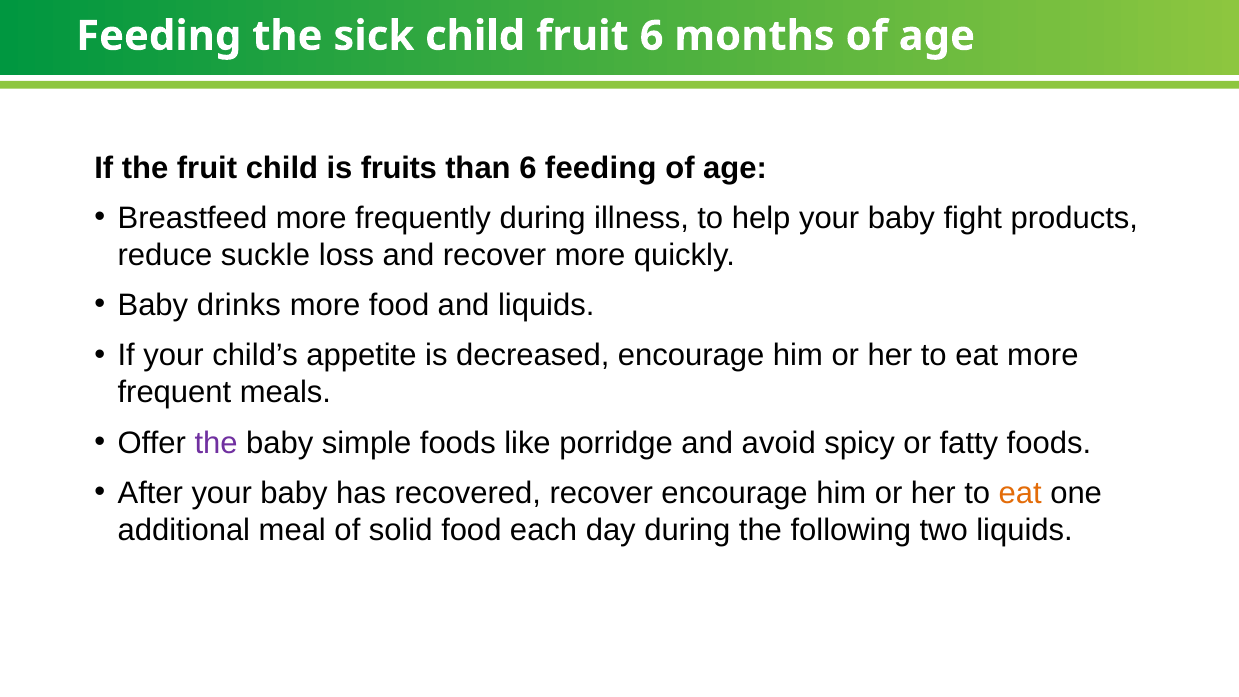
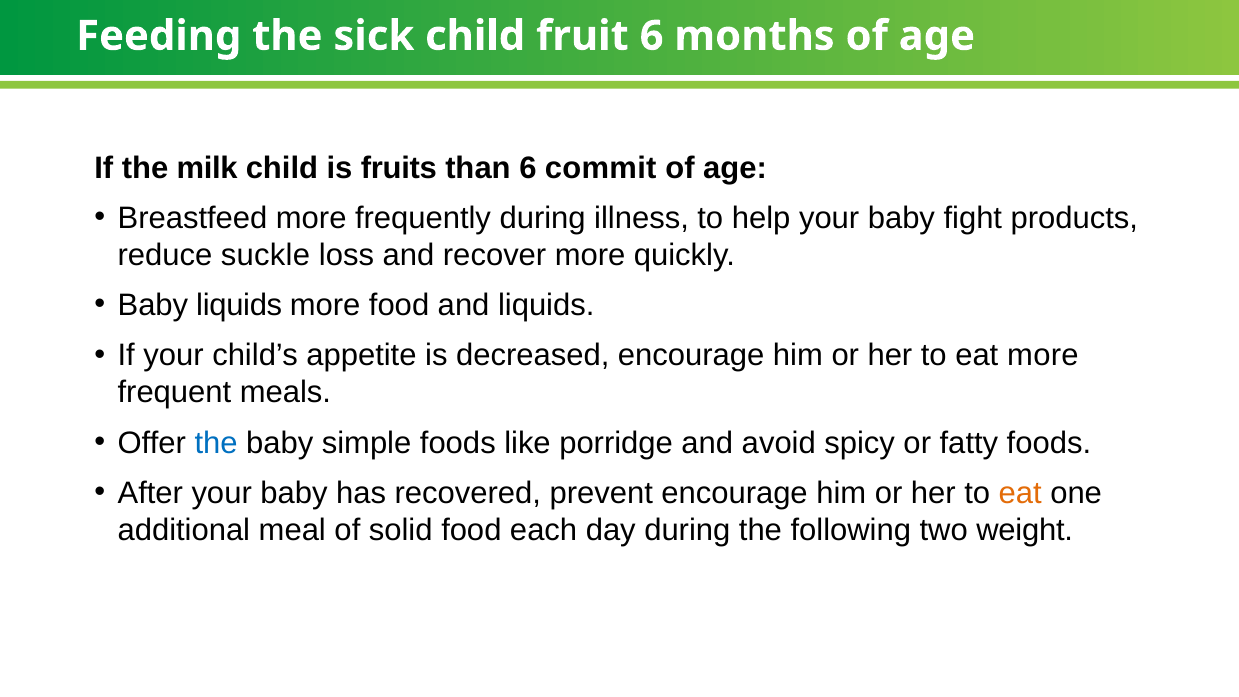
the fruit: fruit -> milk (207, 168)
6 feeding: feeding -> commit (601, 168)
Baby drinks: drinks -> liquids (239, 305)
the colour: purple -> blue (216, 443)
recovered recover: recover -> prevent (601, 493)
two liquids: liquids -> weight (1025, 530)
